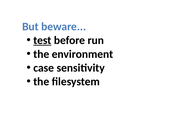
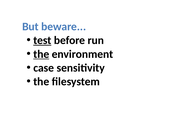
the underline: none -> present (41, 54)
